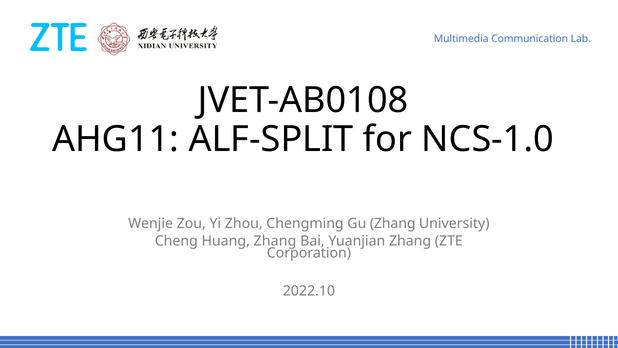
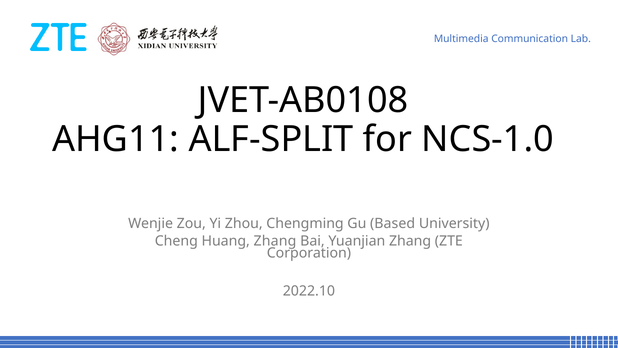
Gu Zhang: Zhang -> Based (393, 223)
